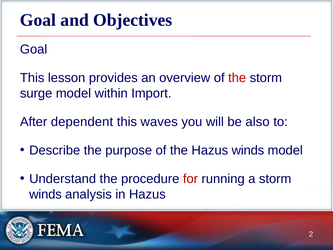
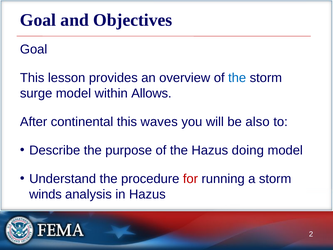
the colour: red -> blue (237, 78)
Import: Import -> Allows (151, 93)
dependent: dependent -> continental (82, 122)
Hazus winds: winds -> doing (248, 150)
